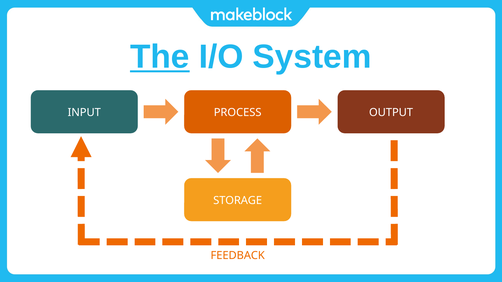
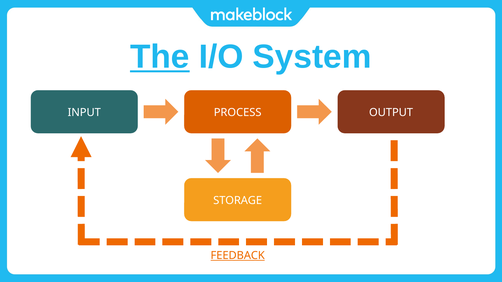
FEEDBACK underline: none -> present (238, 256)
